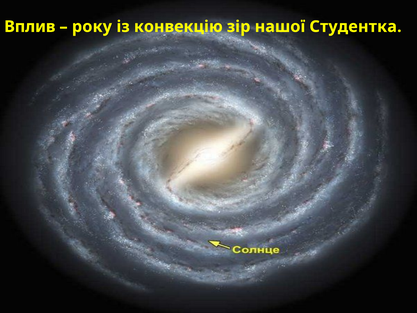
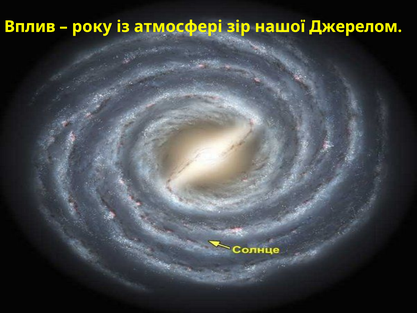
конвекцію: конвекцію -> атмосфері (178, 27)
Студентка: Студентка -> Джерелом (356, 27)
